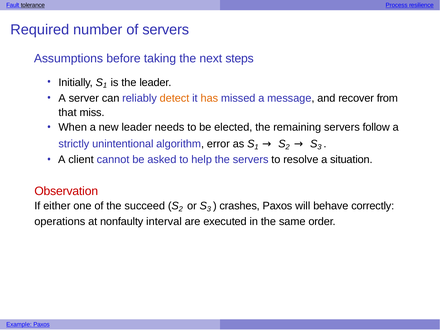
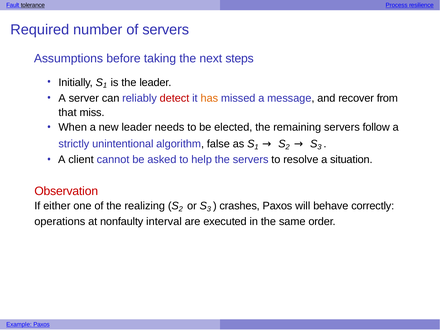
detect colour: orange -> red (174, 98)
error: error -> false (218, 144)
succeed: succeed -> realizing (145, 206)
